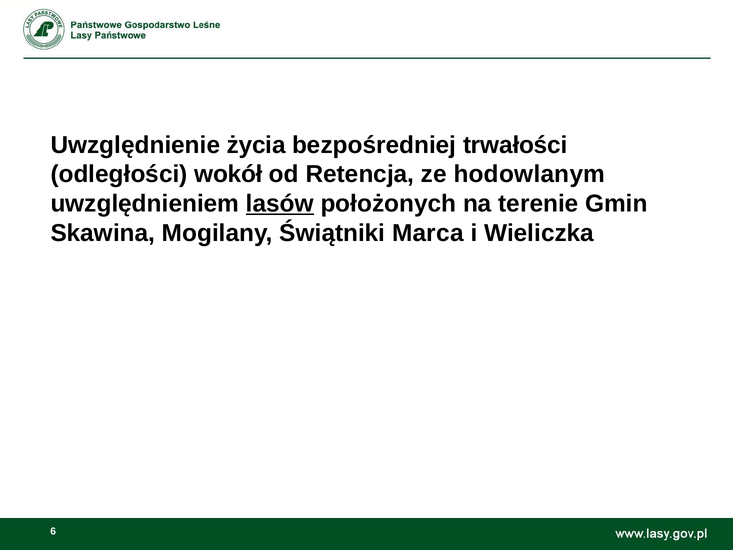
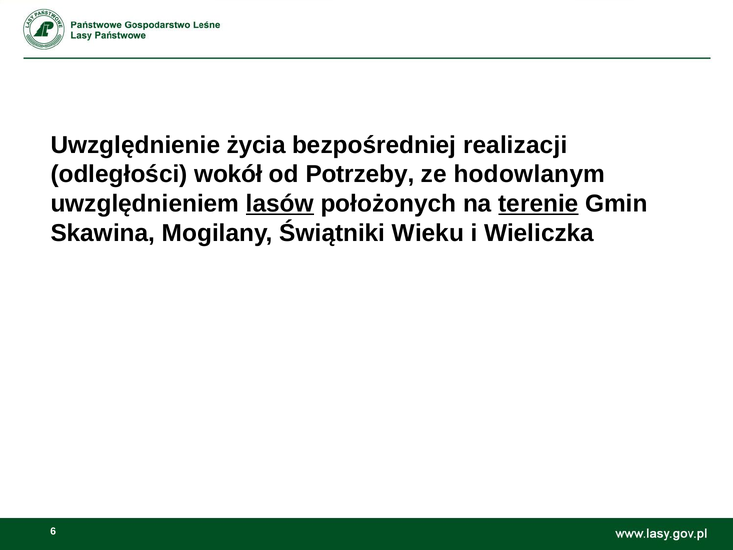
trwałości: trwałości -> realizacji (515, 145)
Retencja: Retencja -> Potrzeby (360, 174)
terenie underline: none -> present (538, 204)
Marca: Marca -> Wieku (428, 233)
